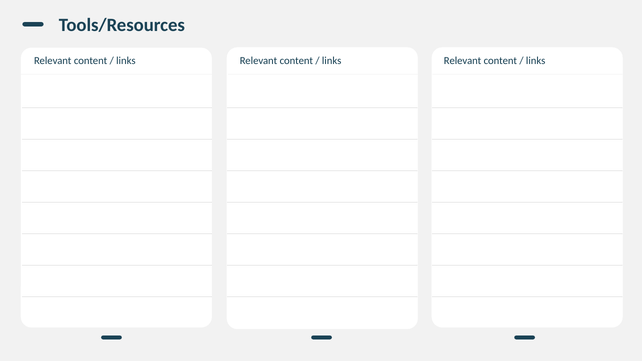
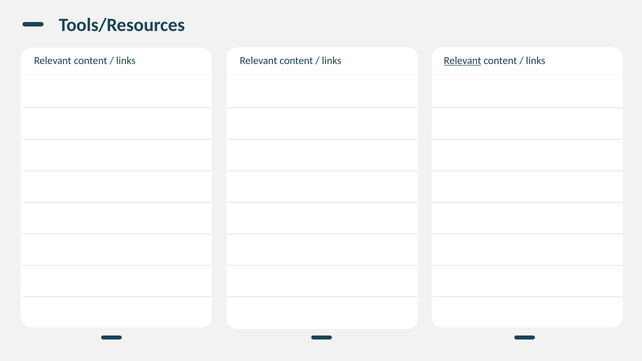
Relevant underline: none -> present (463, 61)
